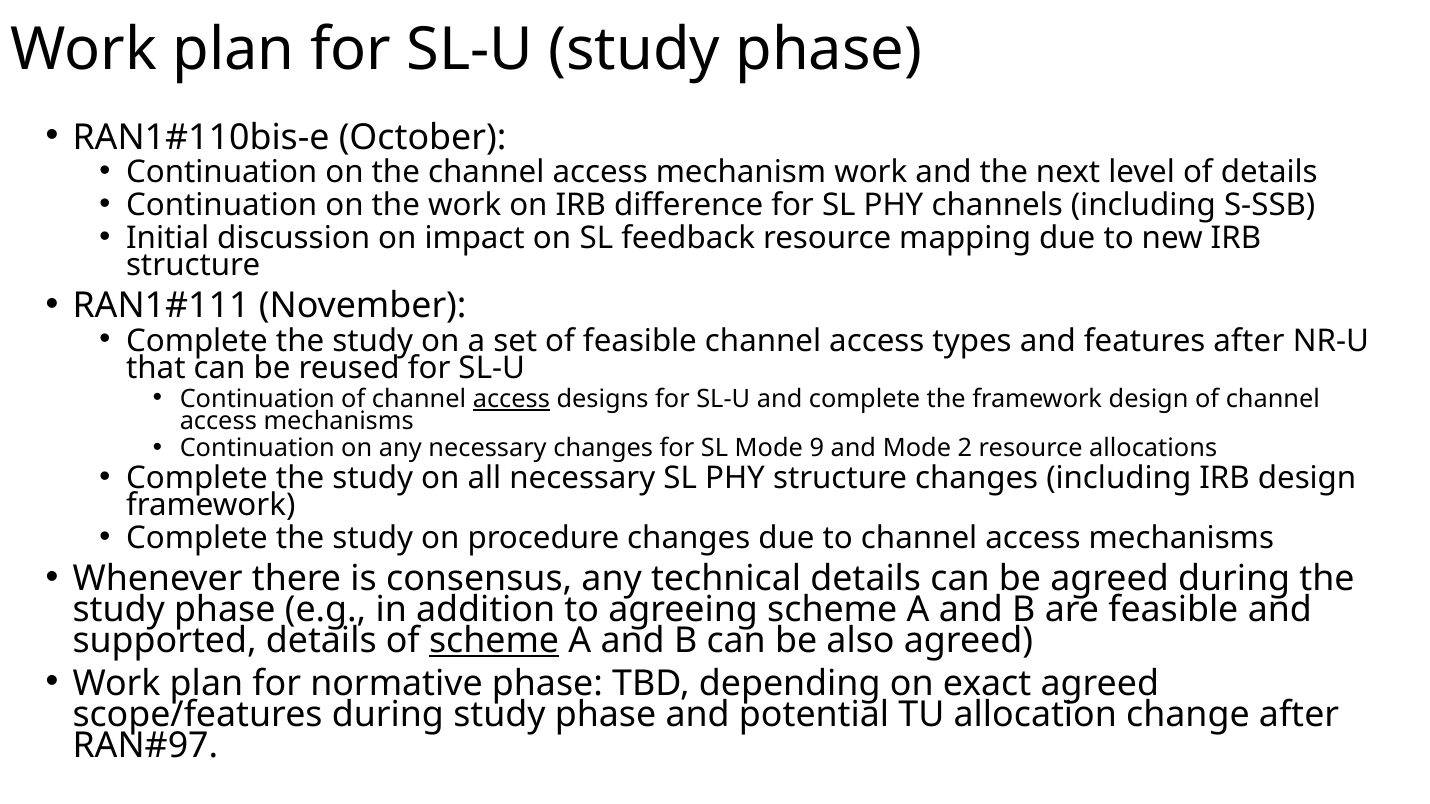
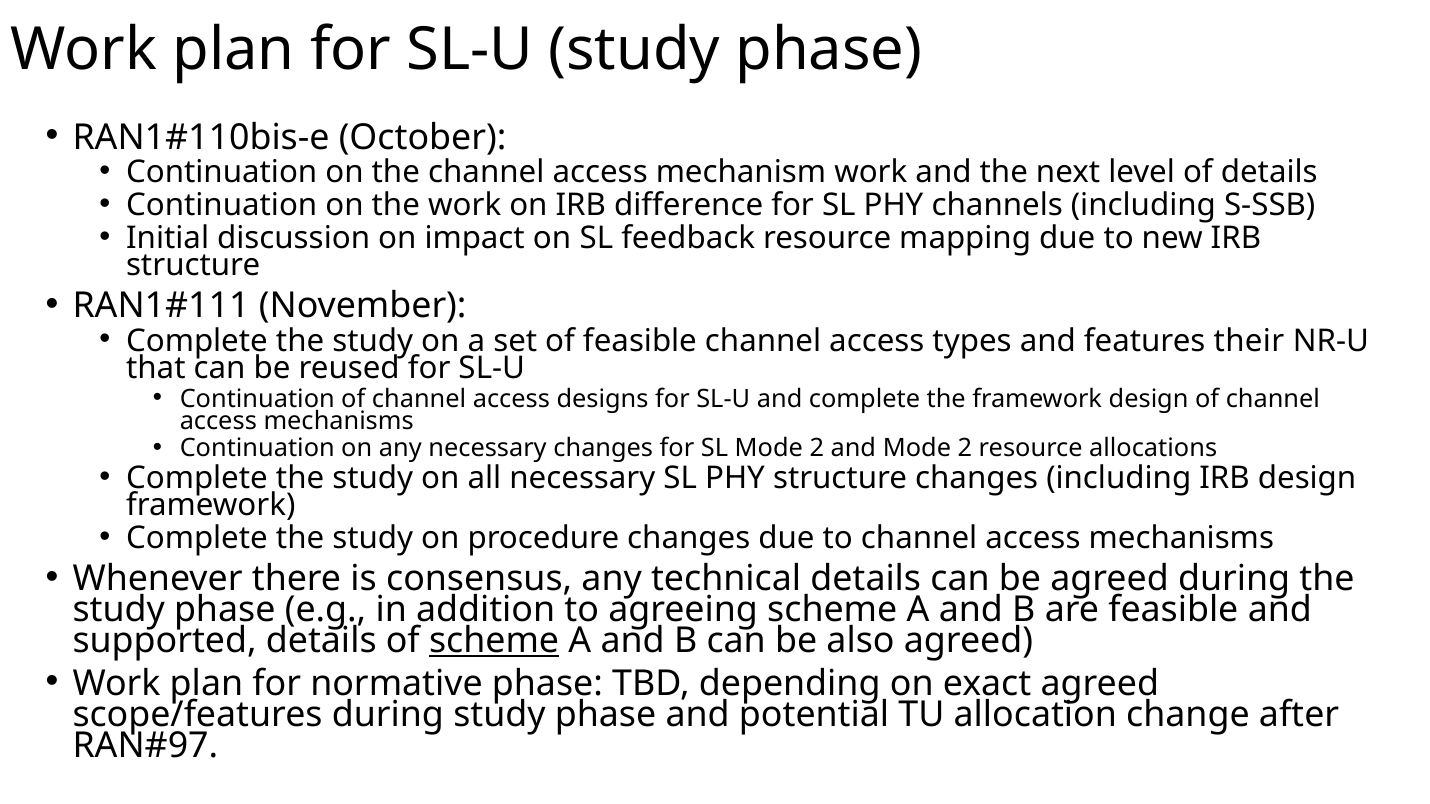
features after: after -> their (1249, 341)
access underline: present -> none (511, 399)
SL Mode 9: 9 -> 2 (817, 449)
